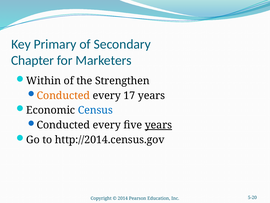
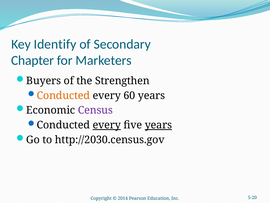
Primary: Primary -> Identify (55, 44)
Within: Within -> Buyers (44, 81)
17: 17 -> 60 (129, 95)
Census colour: blue -> purple (95, 110)
every underline: none -> present (107, 125)
http://2014.census.gov: http://2014.census.gov -> http://2030.census.gov (110, 139)
